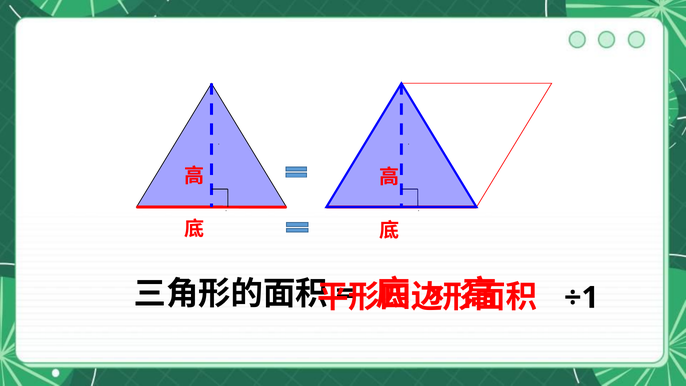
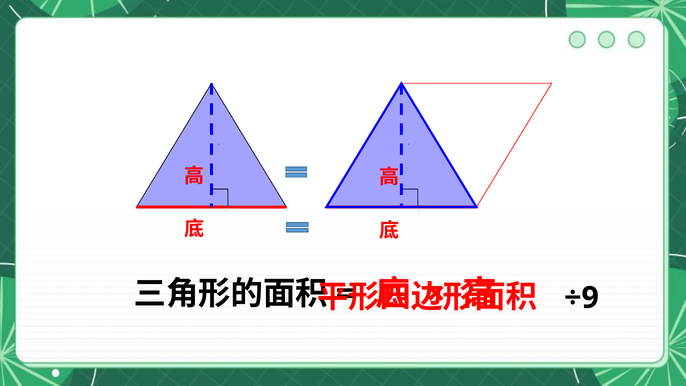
÷1: ÷1 -> ÷9 (581, 298)
